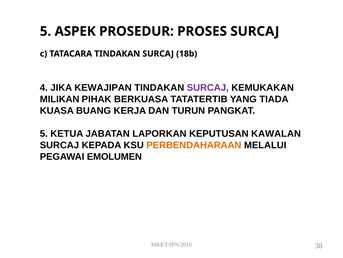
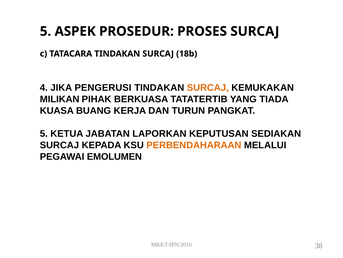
KEWAJIPAN: KEWAJIPAN -> PENGERUSI (103, 88)
SURCAJ colour: purple -> orange (208, 88)
KAWALAN: KAWALAN -> SEDIAKAN (276, 133)
